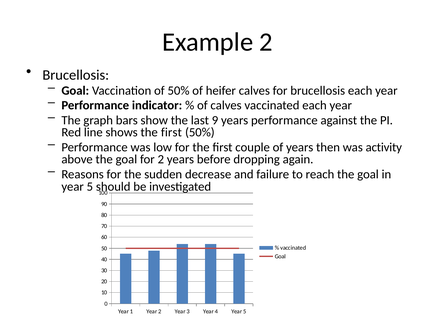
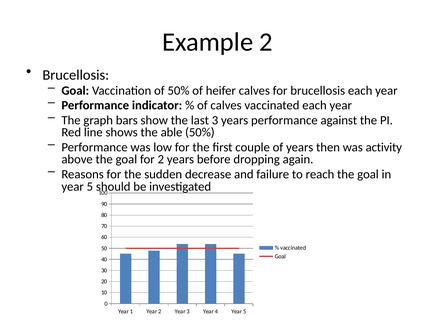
last 9: 9 -> 3 (215, 120)
shows the first: first -> able (172, 133)
